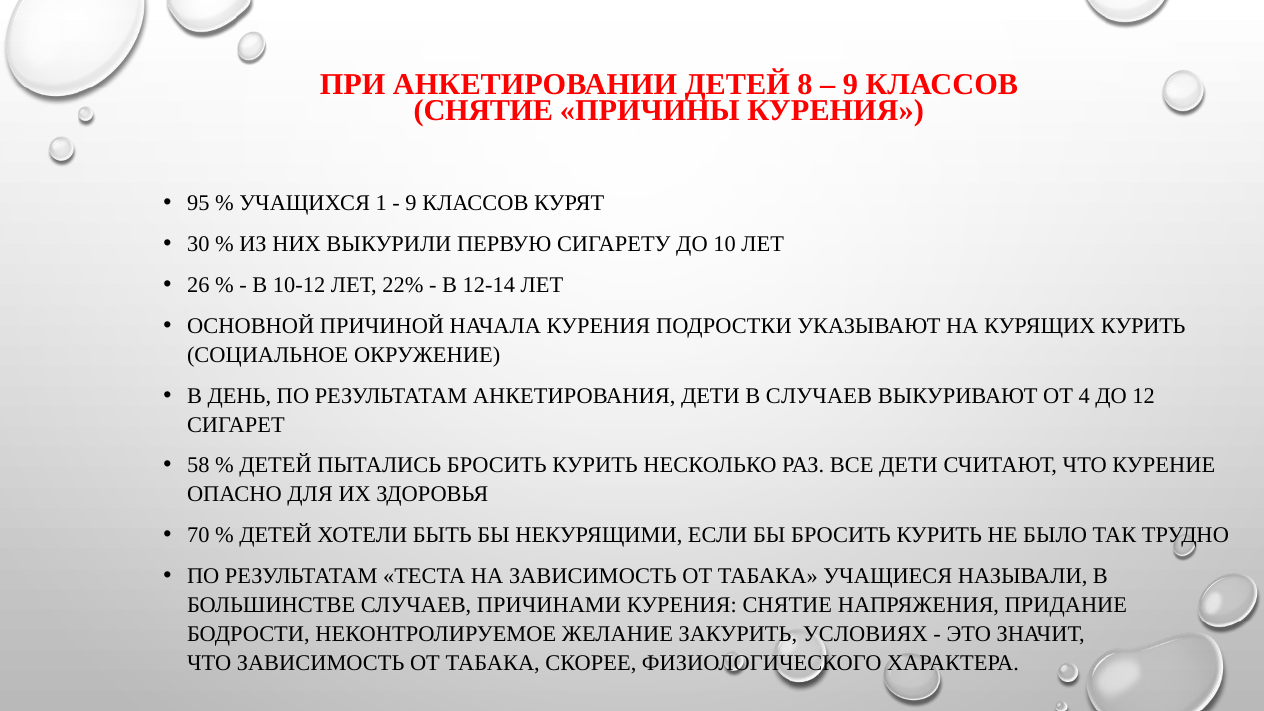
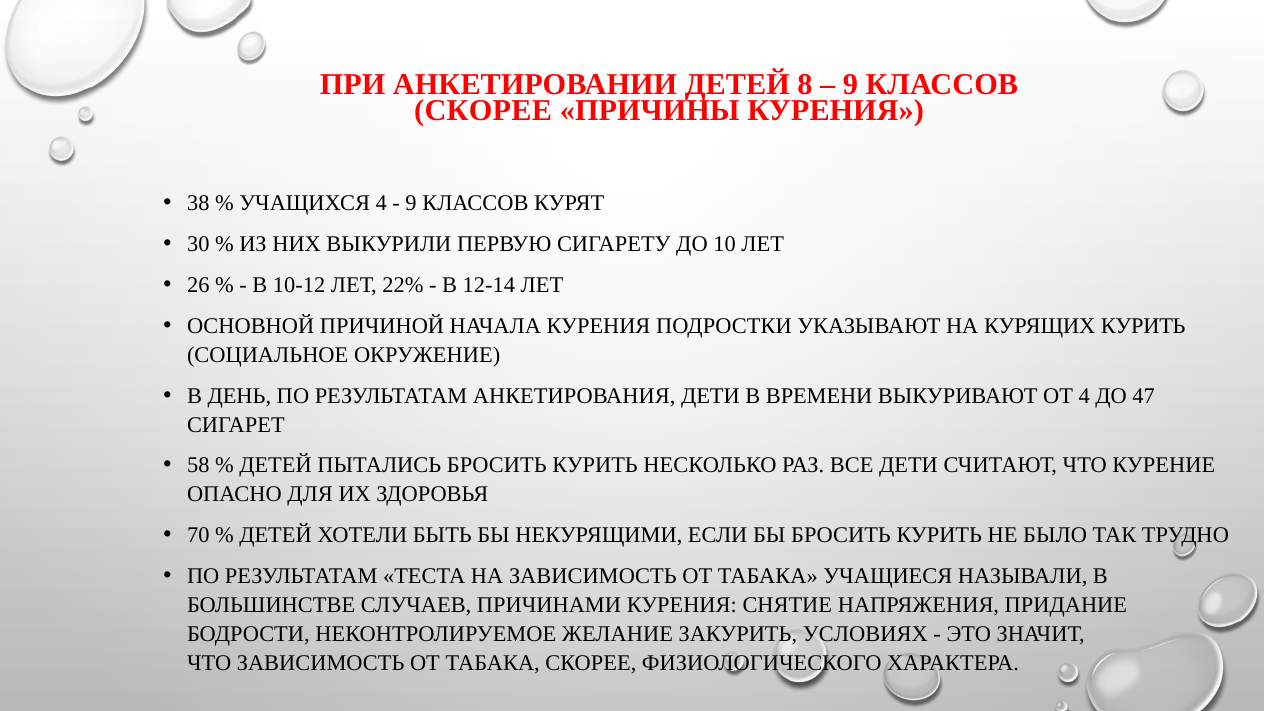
СНЯТИЕ: СНЯТИЕ -> СКОРЕЕ (483, 111)
95: 95 -> 38 (198, 203)
УЧАЩИХСЯ 1: 1 -> 4 (381, 203)
В СЛУЧАЕВ: СЛУЧАЕВ -> ВРЕМЕНИ (819, 396)
12: 12 -> 47 (1144, 396)
